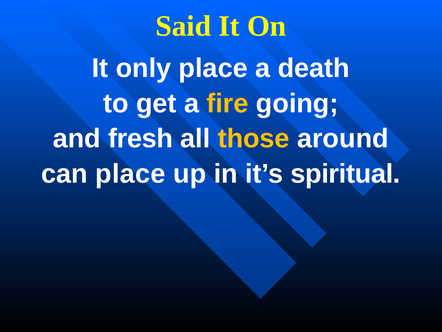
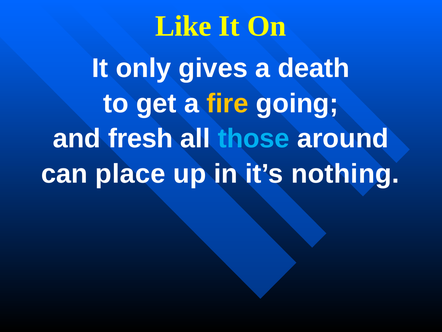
Said: Said -> Like (183, 26)
only place: place -> gives (213, 68)
those colour: yellow -> light blue (254, 138)
spiritual: spiritual -> nothing (345, 173)
